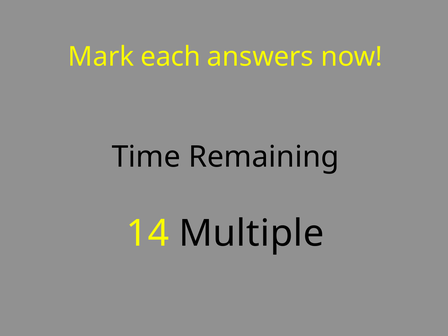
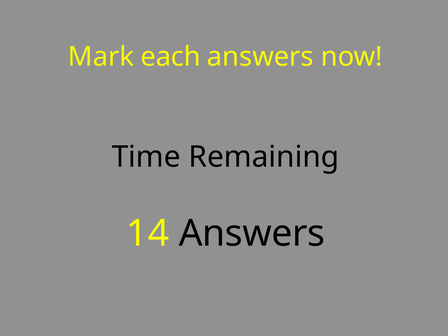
14 Multiple: Multiple -> Answers (252, 234)
